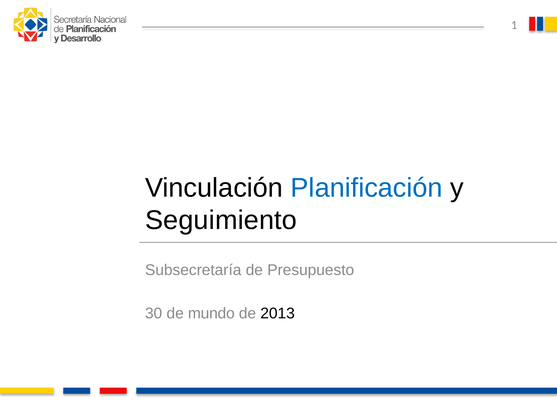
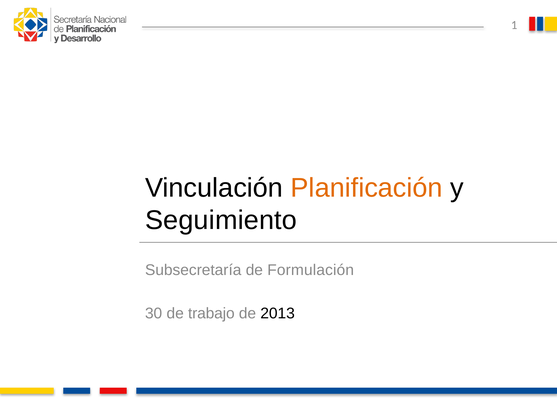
Planificación colour: blue -> orange (367, 188)
Presupuesto: Presupuesto -> Formulación (311, 271)
mundo: mundo -> trabajo (211, 314)
